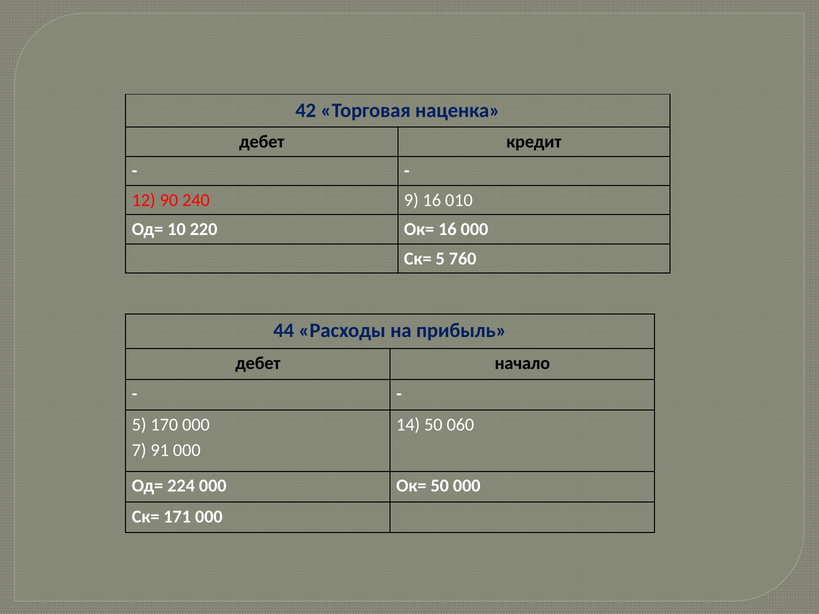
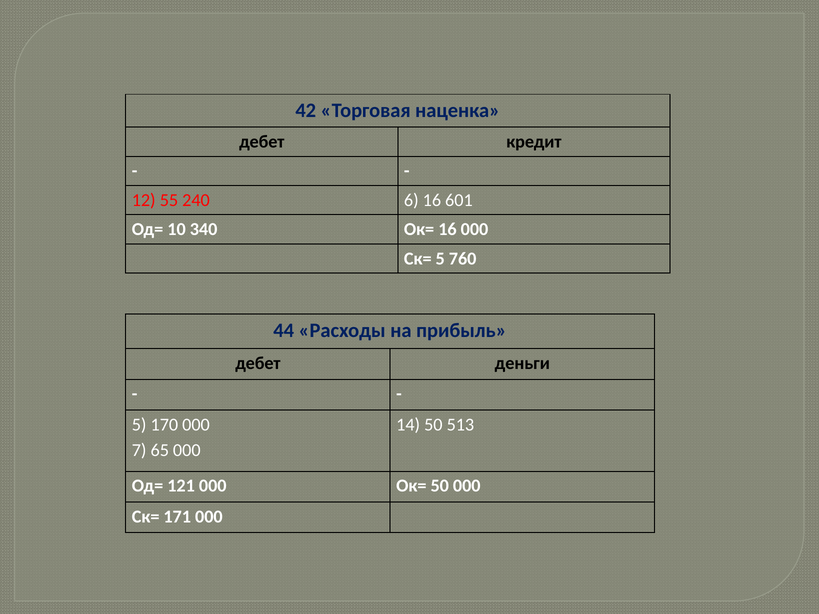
90: 90 -> 55 (169, 200)
9: 9 -> 6 (411, 200)
010: 010 -> 601 (459, 200)
220: 220 -> 340 (204, 229)
начало: начало -> деньги (522, 363)
060: 060 -> 513 (460, 425)
91: 91 -> 65 (160, 450)
224: 224 -> 121 (181, 486)
